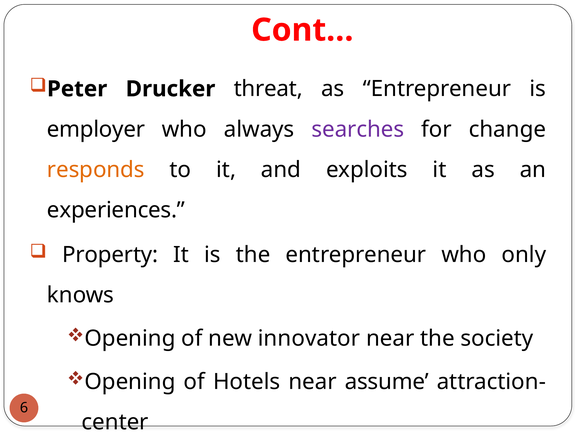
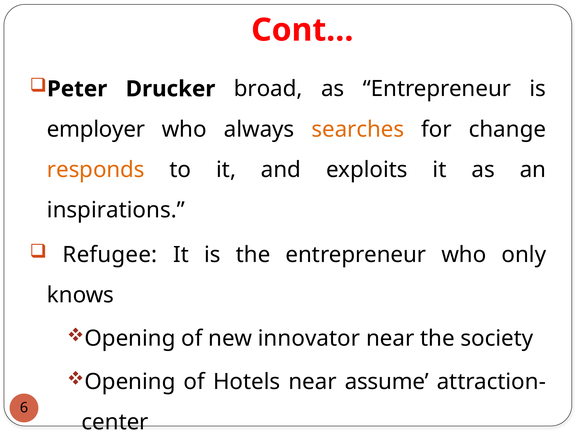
threat: threat -> broad (268, 89)
searches colour: purple -> orange (358, 129)
experiences: experiences -> inspirations (116, 210)
Property: Property -> Refugee (110, 255)
